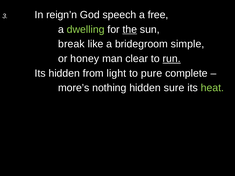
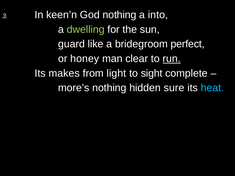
reign’n: reign’n -> keen’n (62, 15)
God speech: speech -> nothing (119, 15)
free: free -> into (158, 15)
the underline: present -> none (130, 29)
break: break -> guard (71, 44)
simple: simple -> perfect (188, 44)
Its hidden: hidden -> makes (64, 73)
pure: pure -> sight (152, 73)
heat colour: light green -> light blue (212, 88)
